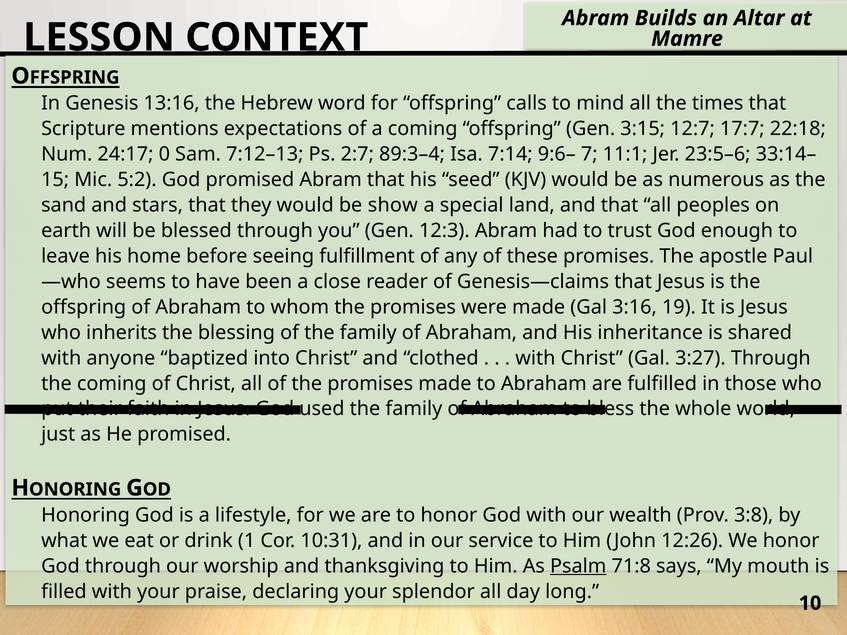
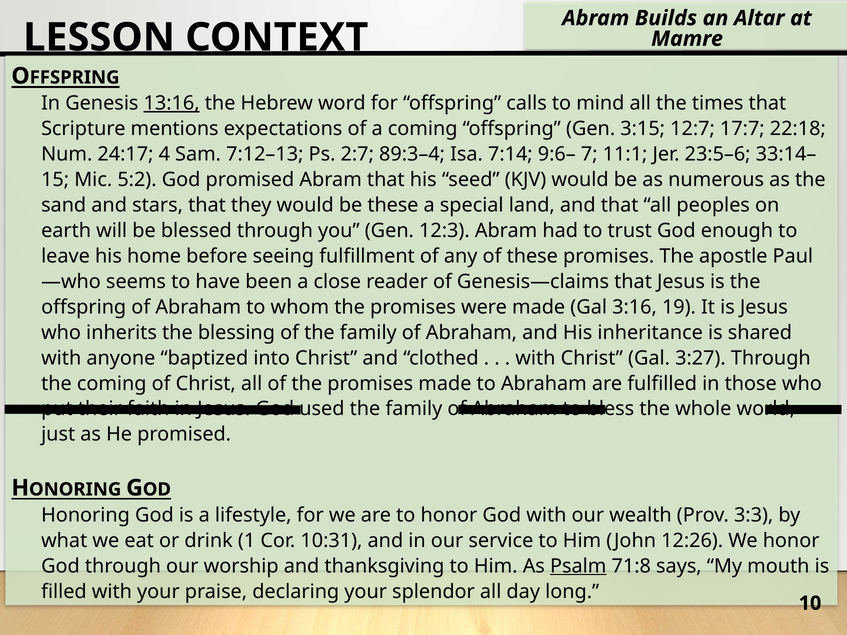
13:16 underline: none -> present (172, 103)
0: 0 -> 4 (164, 154)
be show: show -> these (393, 205)
3:8: 3:8 -> 3:3 (754, 515)
